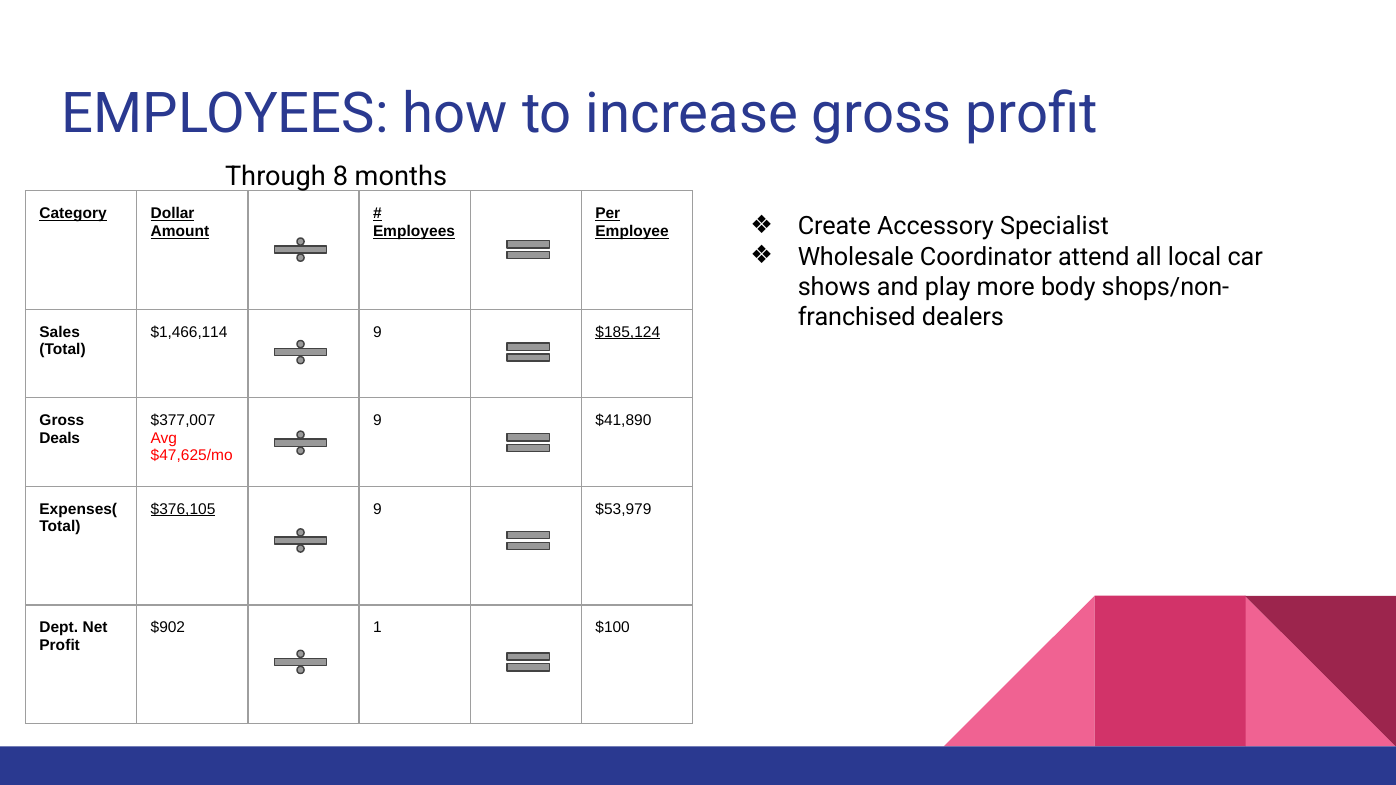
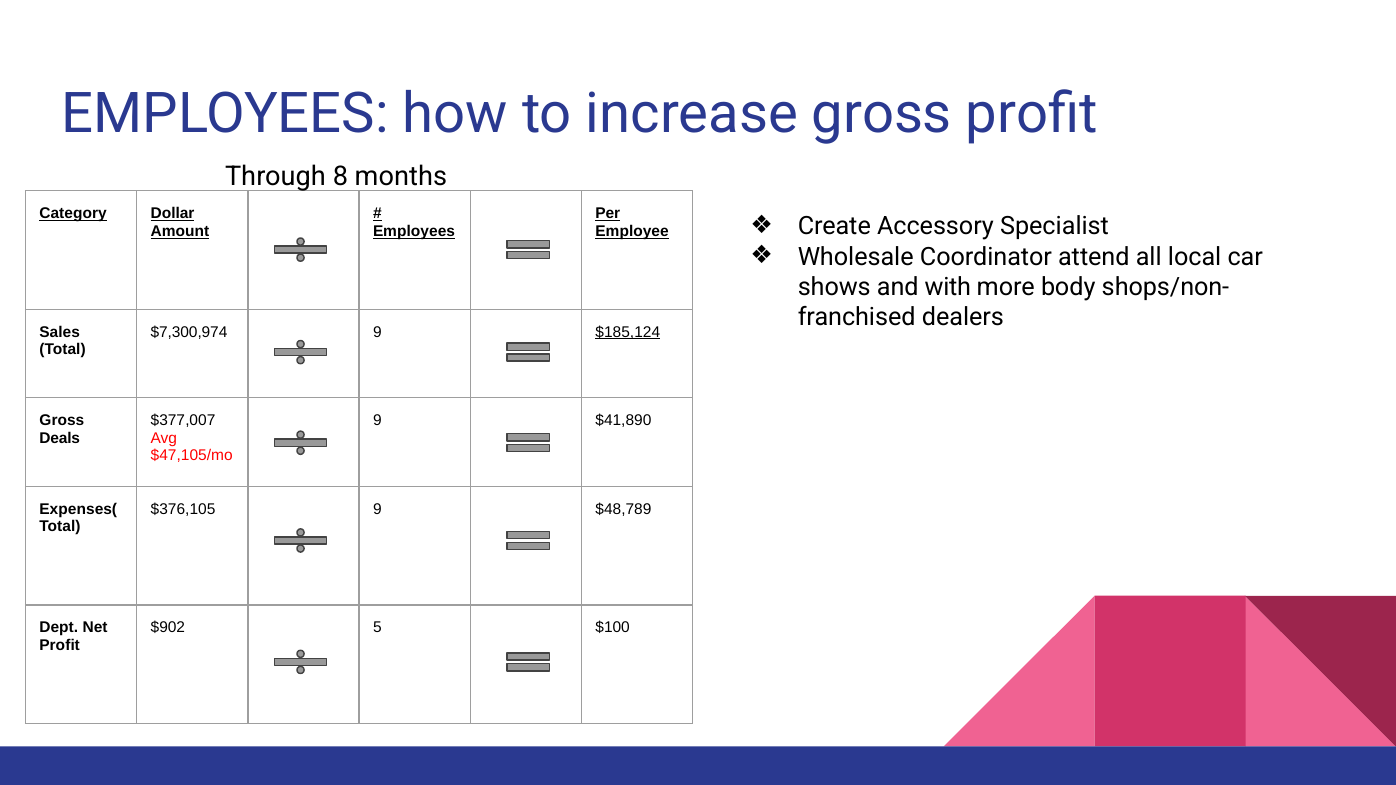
play: play -> with (948, 287)
$1,466,114: $1,466,114 -> $7,300,974 (189, 332)
$47,625/mo: $47,625/mo -> $47,105/mo (192, 456)
$376,105 underline: present -> none (183, 509)
$53,979: $53,979 -> $48,789 (623, 509)
1: 1 -> 5 (377, 628)
